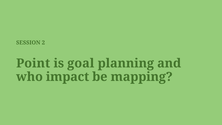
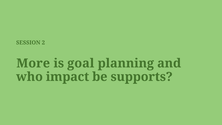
Point: Point -> More (33, 63)
mapping: mapping -> supports (142, 77)
